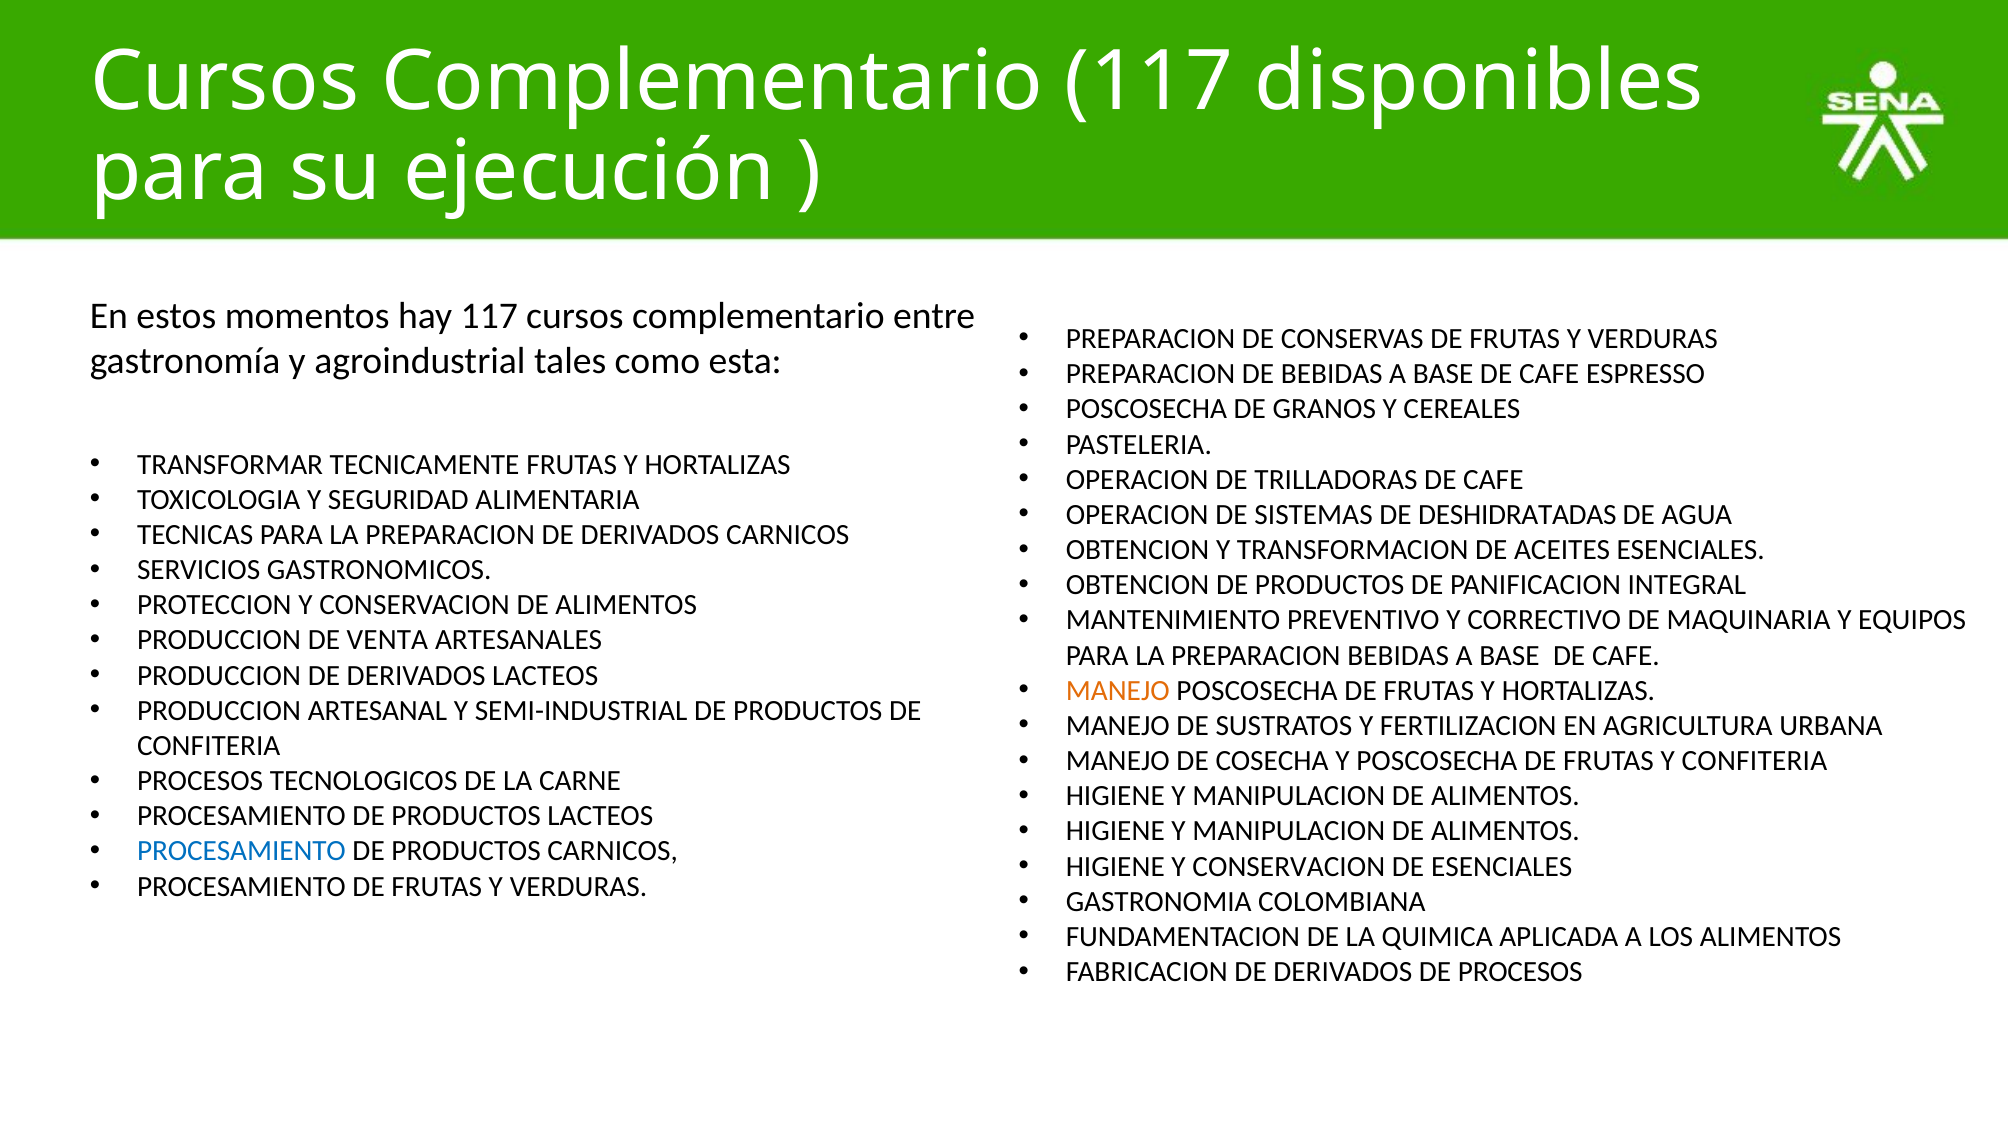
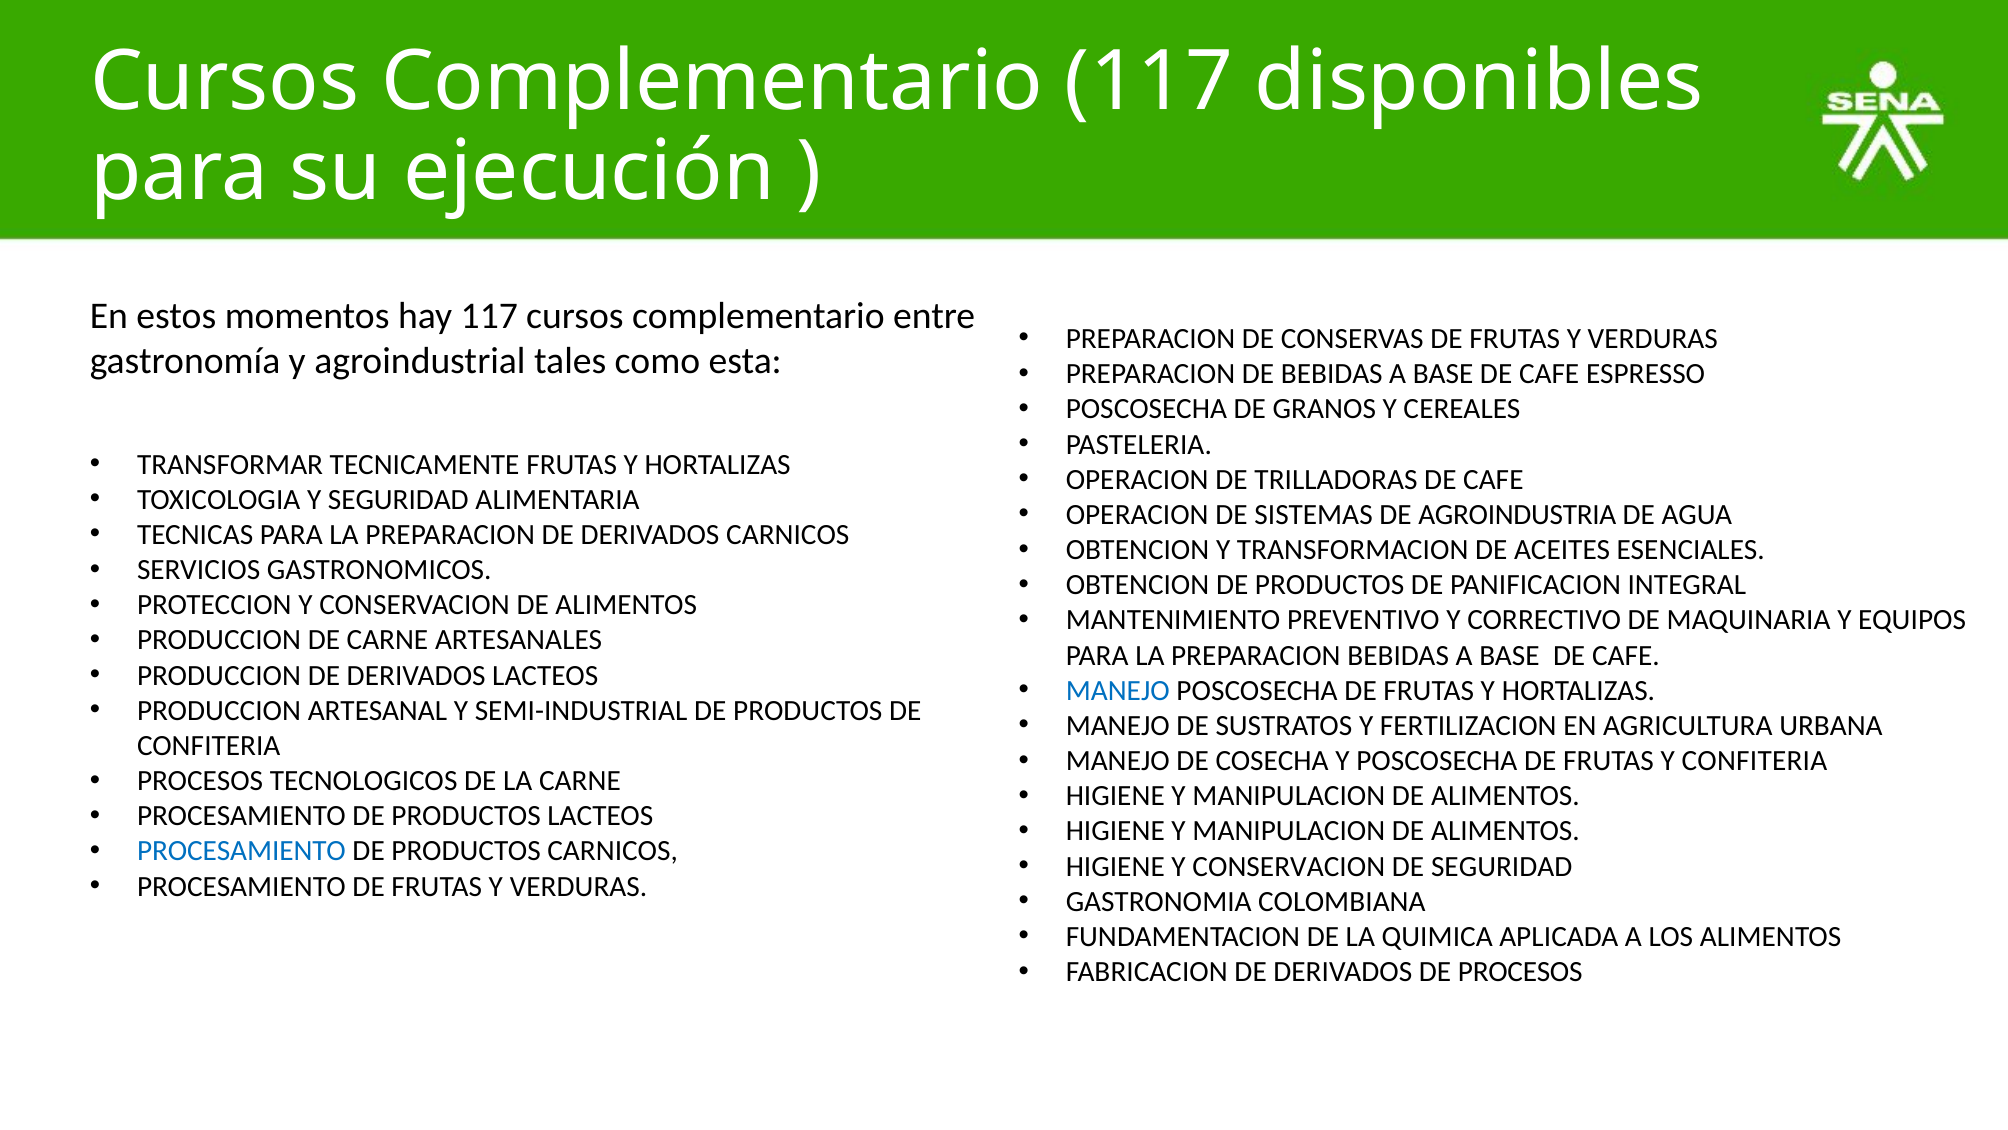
DESHIDRATADAS: DESHIDRATADAS -> AGROINDUSTRIA (1517, 514)
DE VENTA: VENTA -> CARNE (387, 640)
MANEJO colour: orange -> blue (1118, 690)
DE ESENCIALES: ESENCIALES -> SEGURIDAD (1502, 866)
